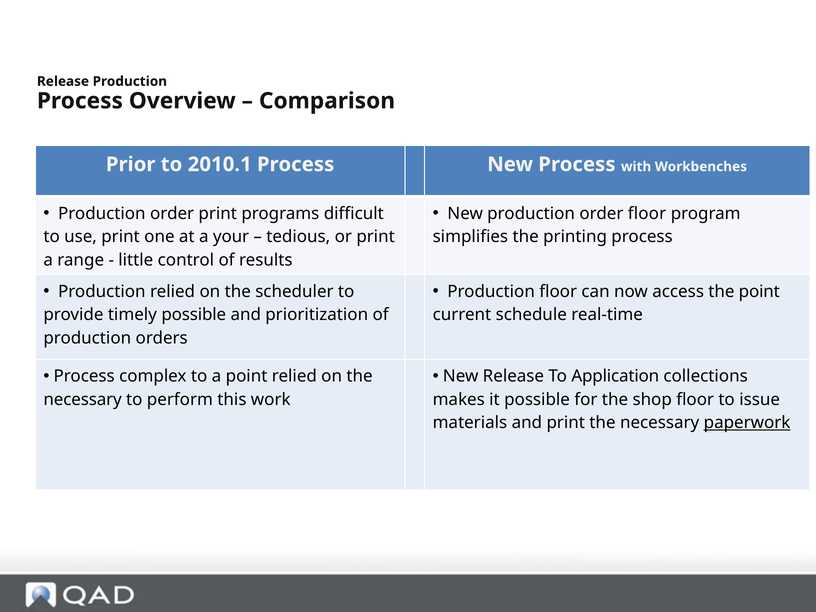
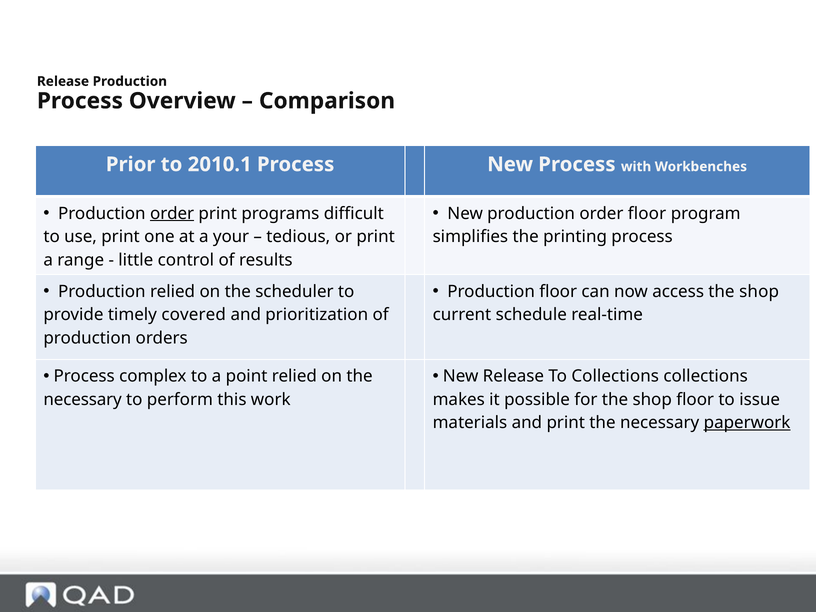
order underline: none -> present (172, 213)
access the point: point -> shop (759, 291)
timely possible: possible -> covered (194, 315)
To Application: Application -> Collections (615, 376)
